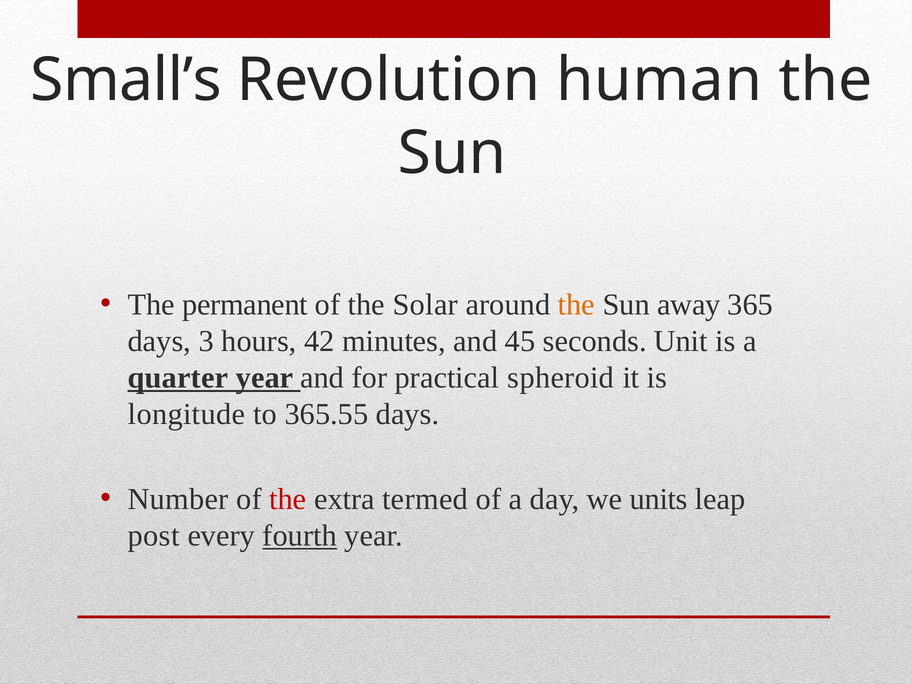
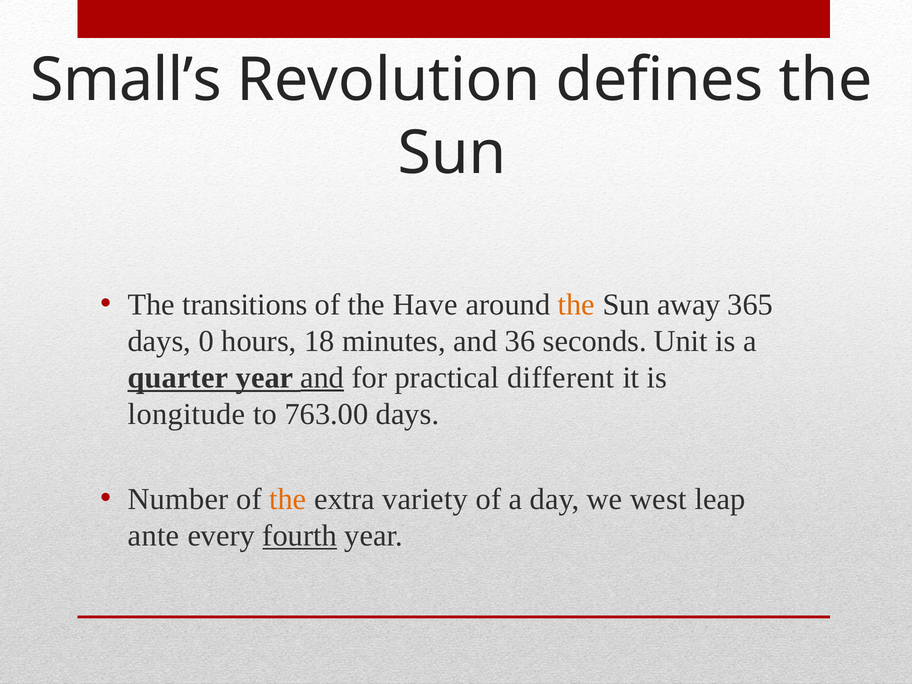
human: human -> defines (660, 80)
permanent: permanent -> transitions (245, 305)
Solar: Solar -> Have (425, 305)
3: 3 -> 0 (206, 341)
42: 42 -> 18 (319, 341)
45: 45 -> 36 (520, 341)
and underline: none -> present (322, 378)
spheroid: spheroid -> different (561, 378)
365.55: 365.55 -> 763.00 (326, 414)
the colour: red -> orange (288, 499)
termed: termed -> variety (425, 499)
units: units -> west (658, 499)
post: post -> ante (154, 536)
